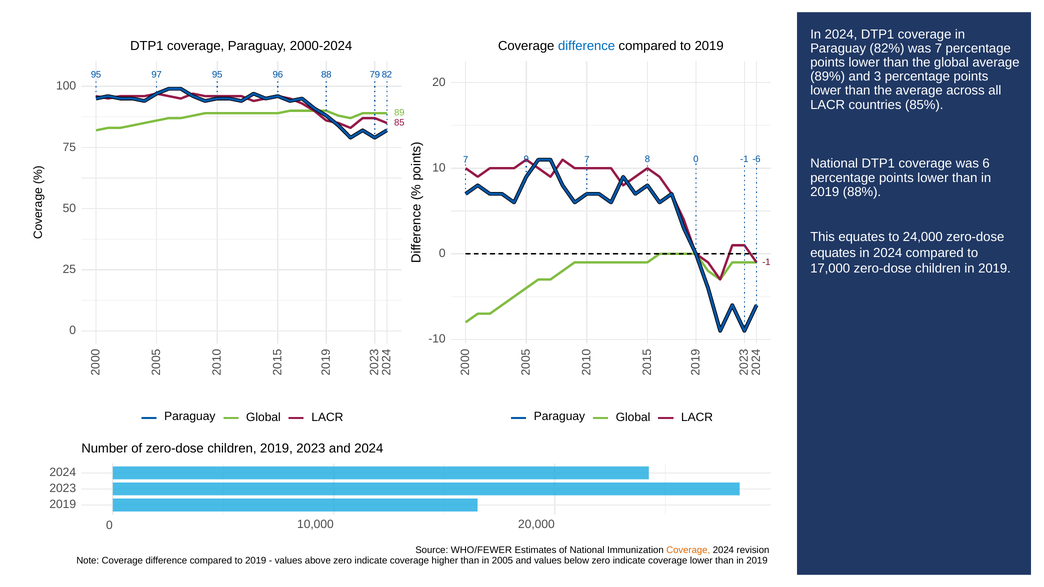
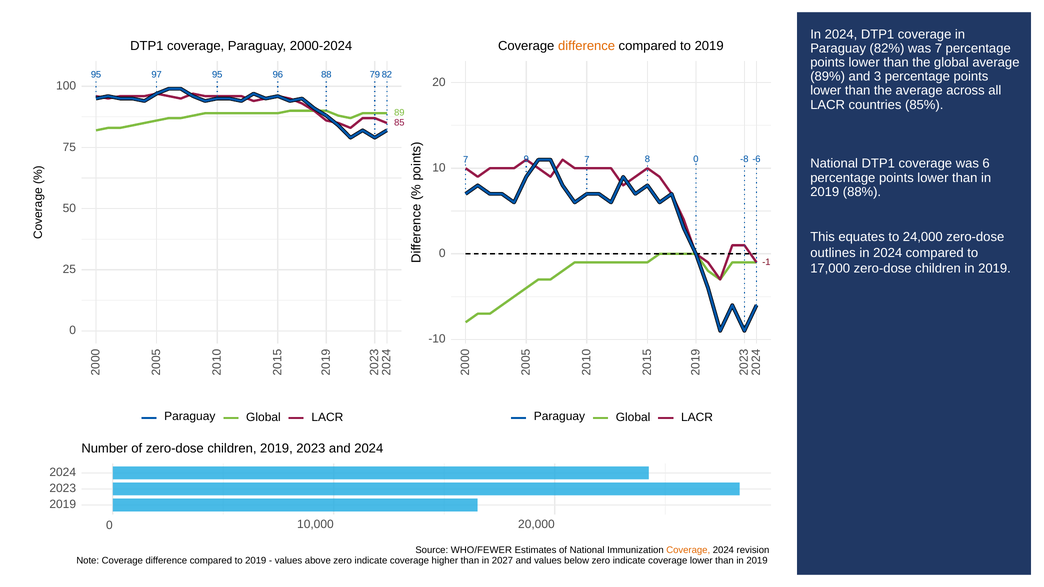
difference colour: blue -> orange (587, 46)
0 -1: -1 -> -8 (744, 159)
equates: equates -> outlines (833, 253)
2005: 2005 -> 2027 (502, 561)
